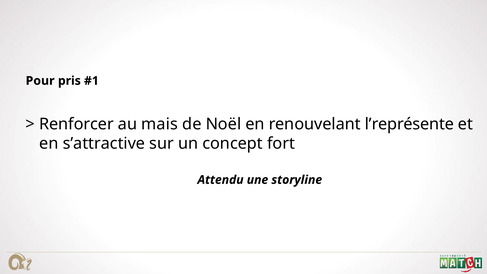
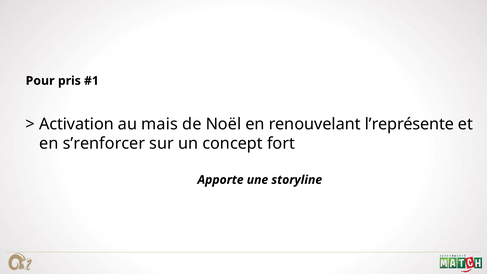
Renforcer: Renforcer -> Activation (76, 124)
s’attractive: s’attractive -> s’renforcer (104, 144)
Attendu: Attendu -> Apporte (221, 180)
